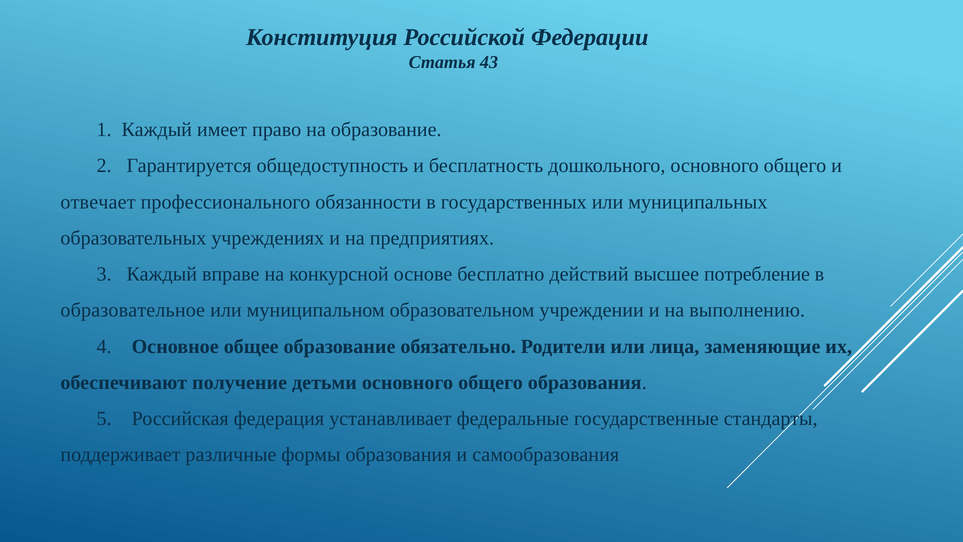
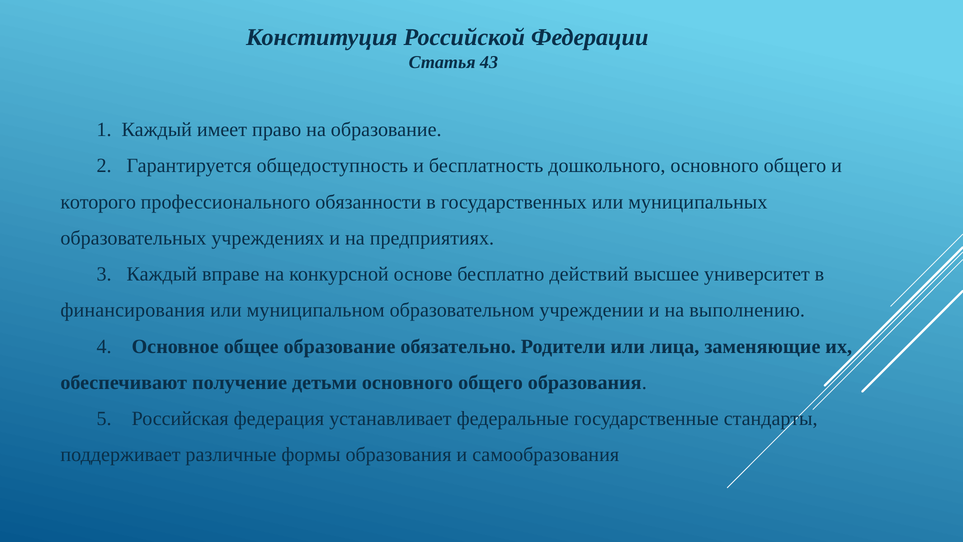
отвечает: отвечает -> которого (98, 202)
потребление: потребление -> университет (757, 274)
образовательное: образовательное -> финансирования (133, 310)
